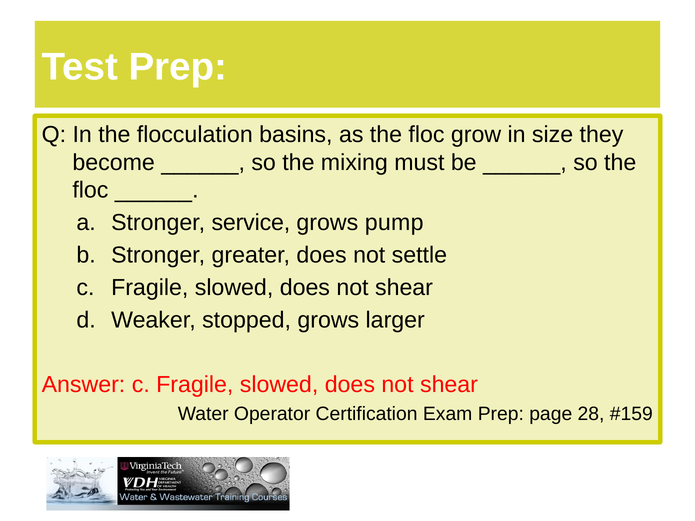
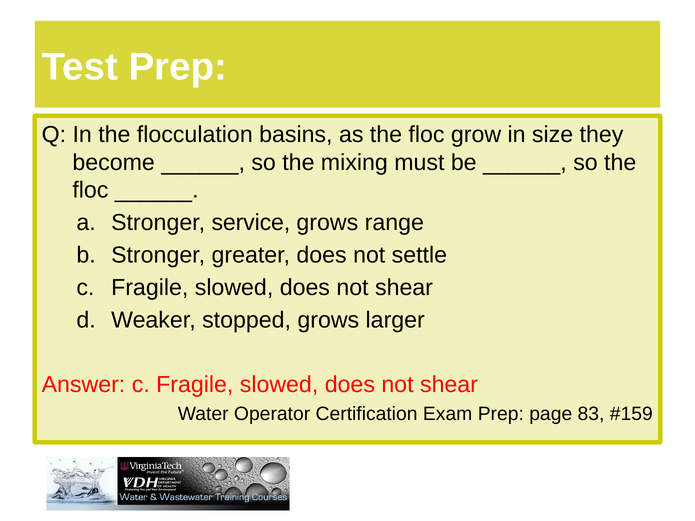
pump: pump -> range (394, 223)
28: 28 -> 83 (591, 414)
